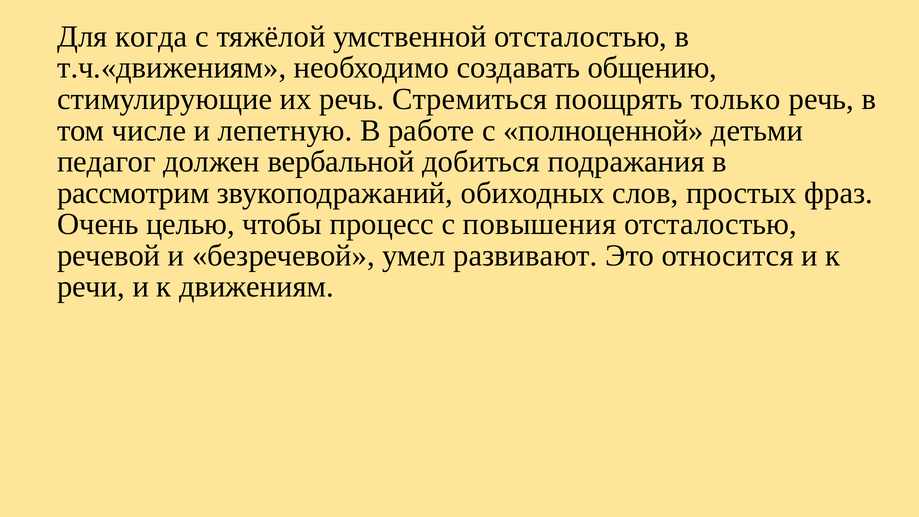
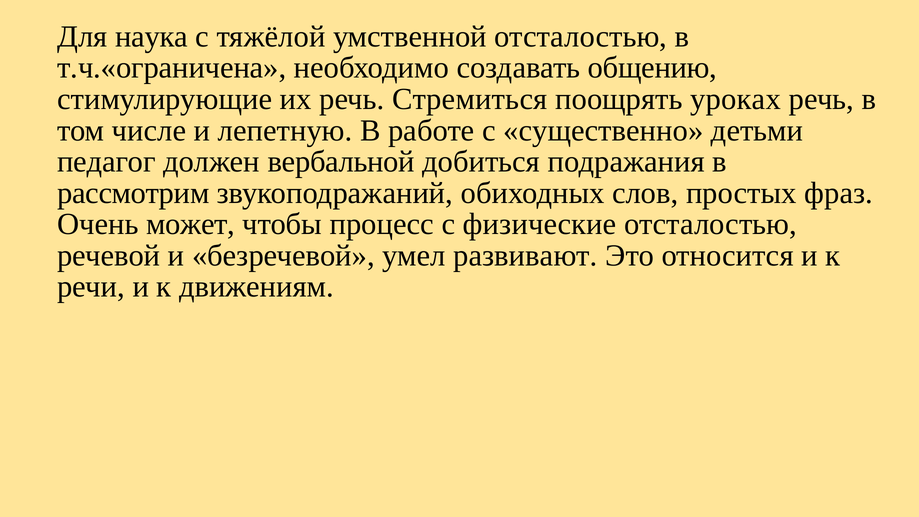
когда: когда -> наука (151, 37)
т.ч.«движениям: т.ч.«движениям -> т.ч.«ограничена (172, 68)
только: только -> уроках (736, 99)
полноценной: полноценной -> существенно (603, 130)
целью: целью -> может (191, 224)
повышения: повышения -> физические (540, 224)
